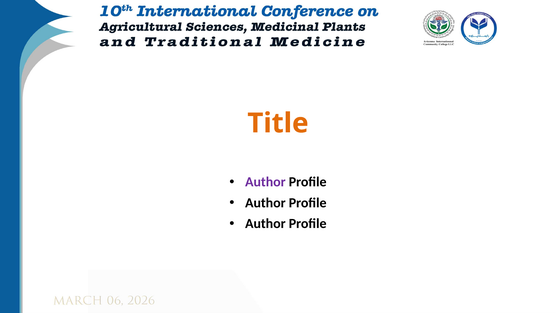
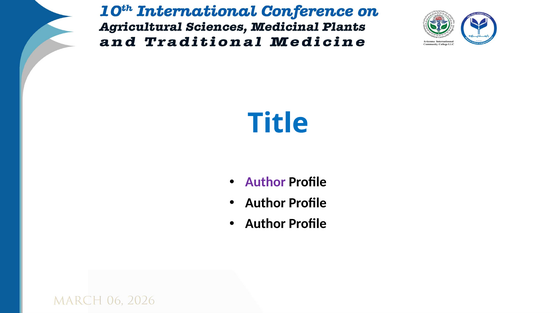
Title colour: orange -> blue (278, 123)
